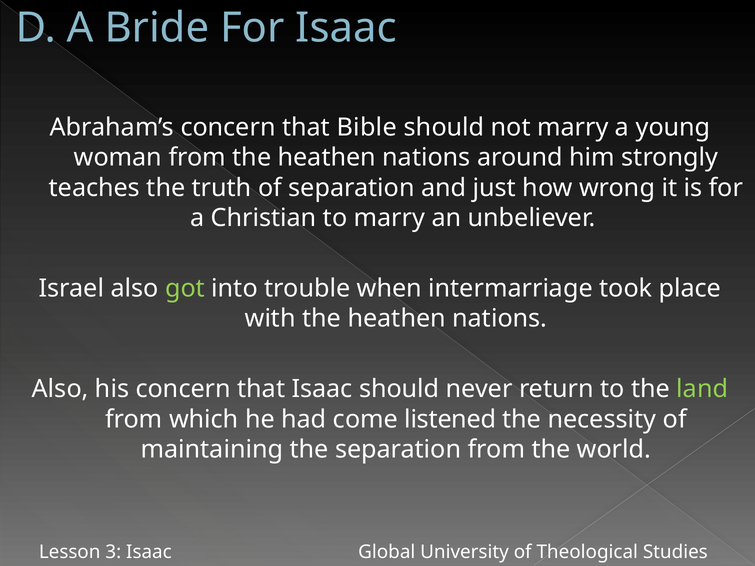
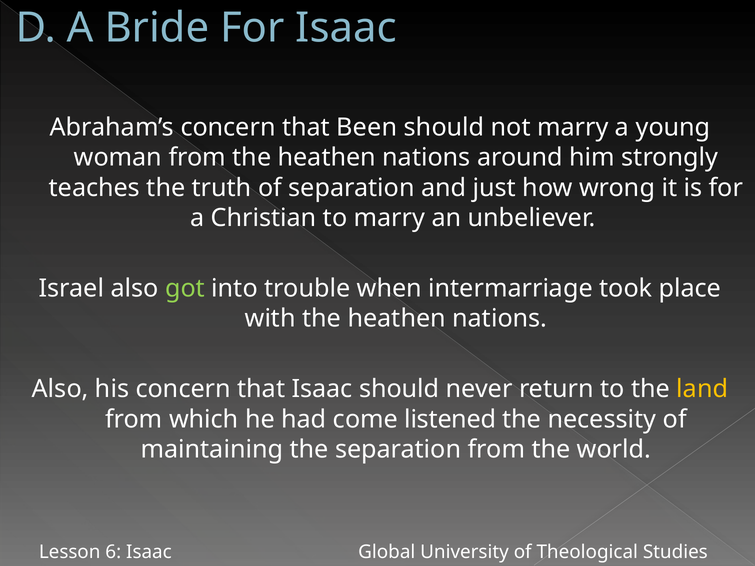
Bible: Bible -> Been (367, 128)
land colour: light green -> yellow (702, 389)
3: 3 -> 6 (113, 553)
